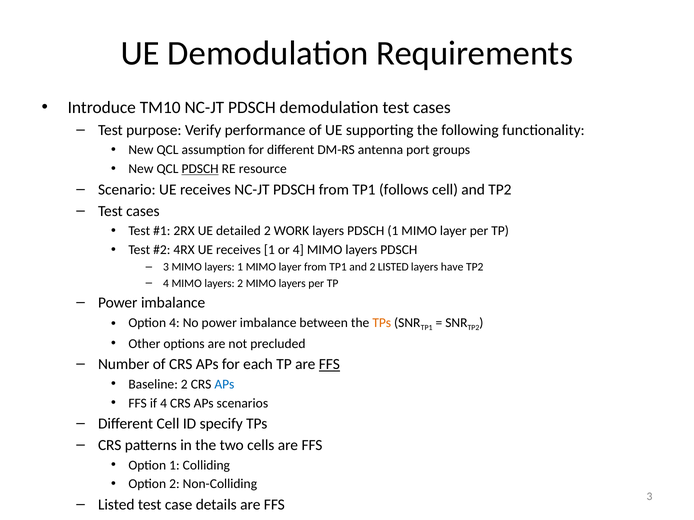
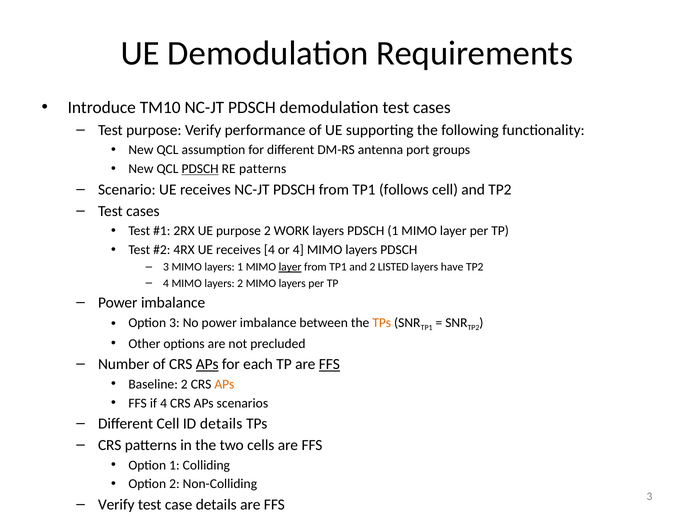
RE resource: resource -> patterns (263, 169)
UE detailed: detailed -> purpose (238, 231)
receives 1: 1 -> 4 (269, 250)
layer underline: none -> present (290, 267)
Option 4: 4 -> 3 (174, 323)
APs underline: none -> present (207, 365)
APs colour: blue -> orange (224, 385)
ID specify: specify -> details (221, 424)
Listed: Listed -> Verify (116, 505)
